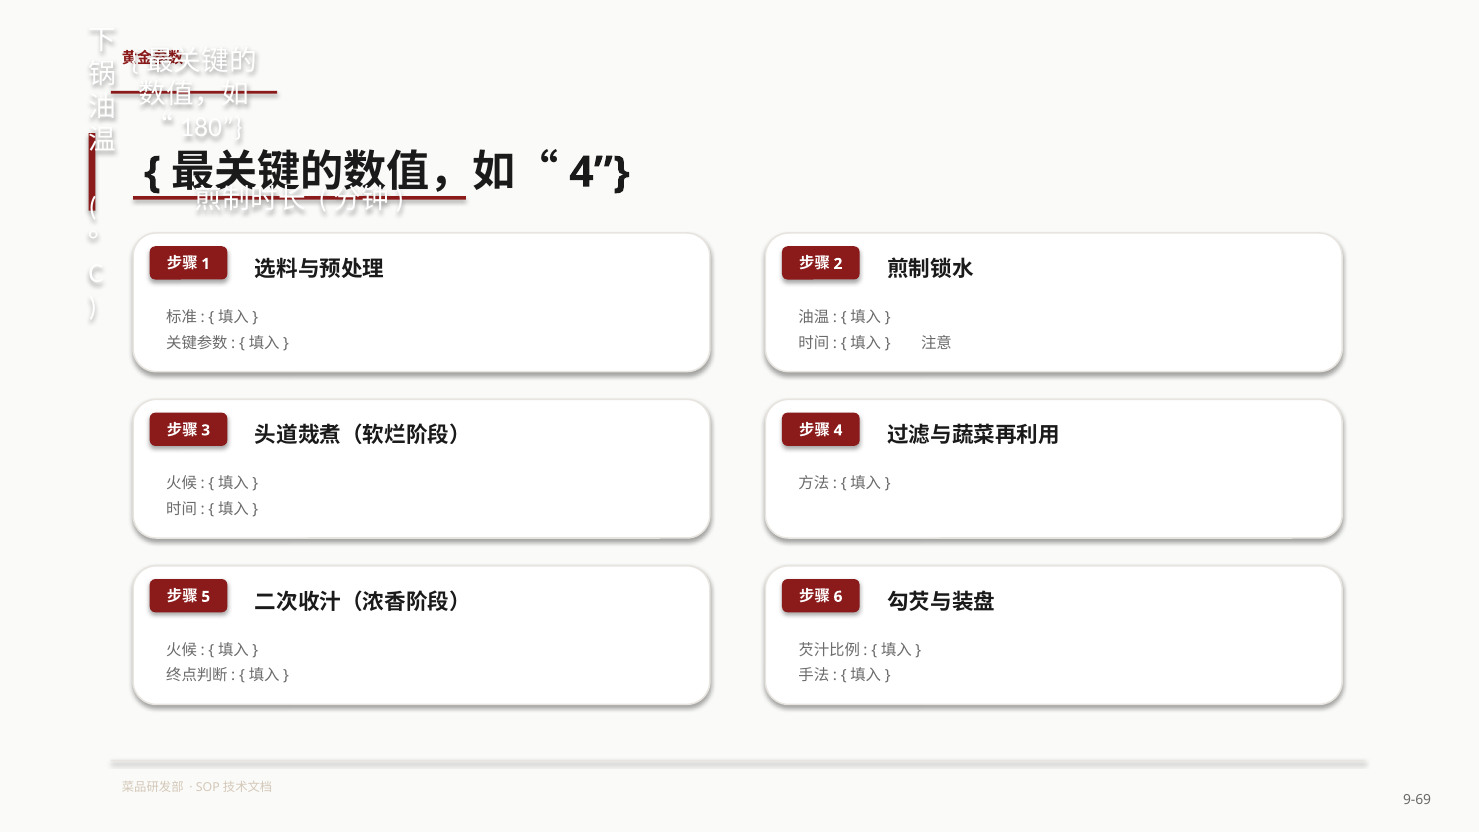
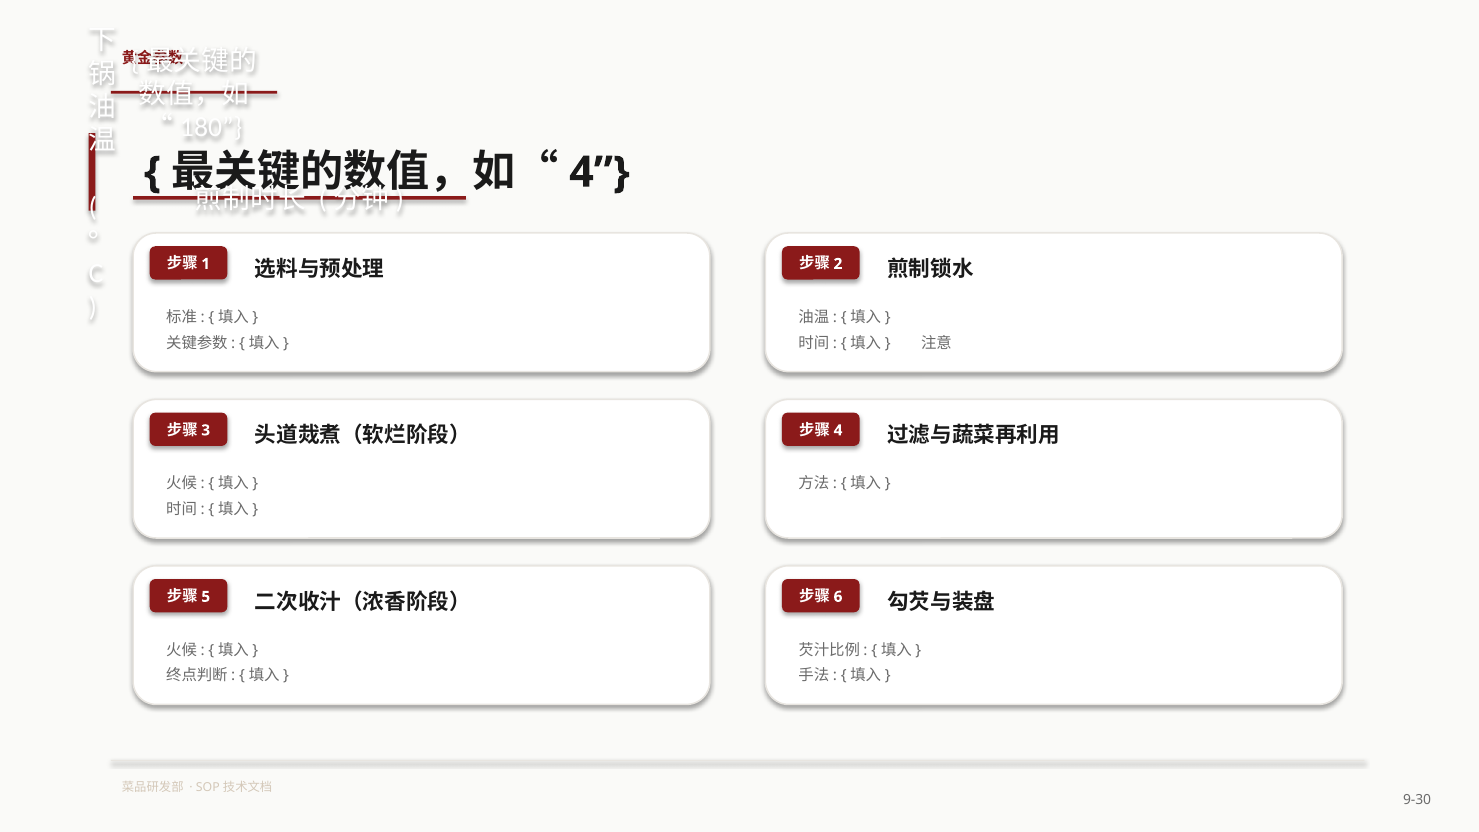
9-69: 9-69 -> 9-30 (1417, 800)
